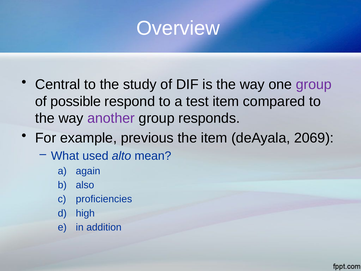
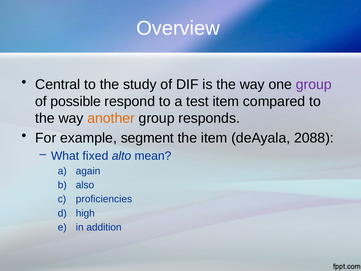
another colour: purple -> orange (111, 118)
previous: previous -> segment (147, 138)
2069: 2069 -> 2088 (314, 138)
used: used -> fixed (95, 156)
